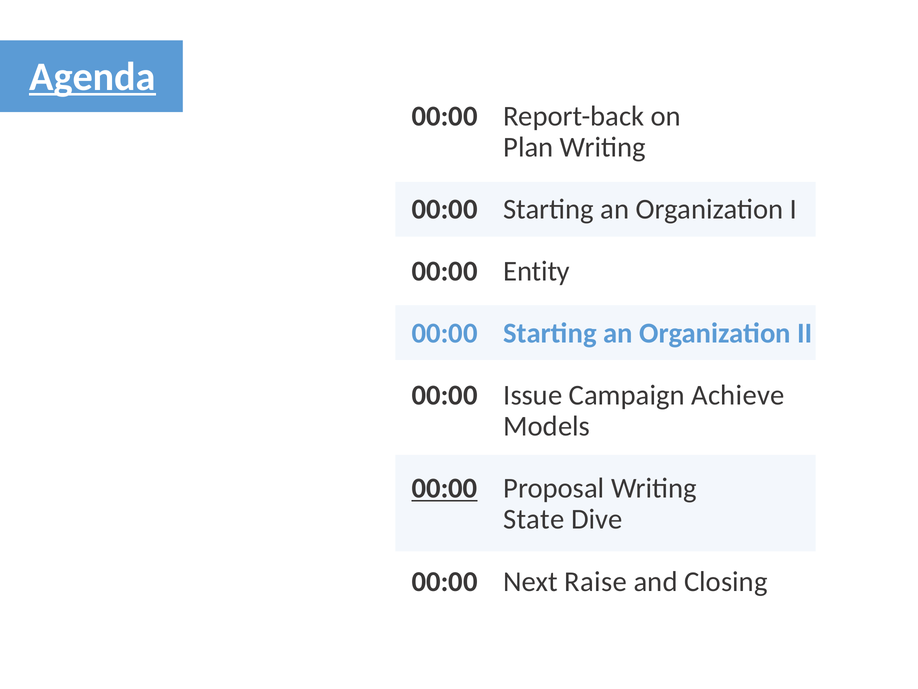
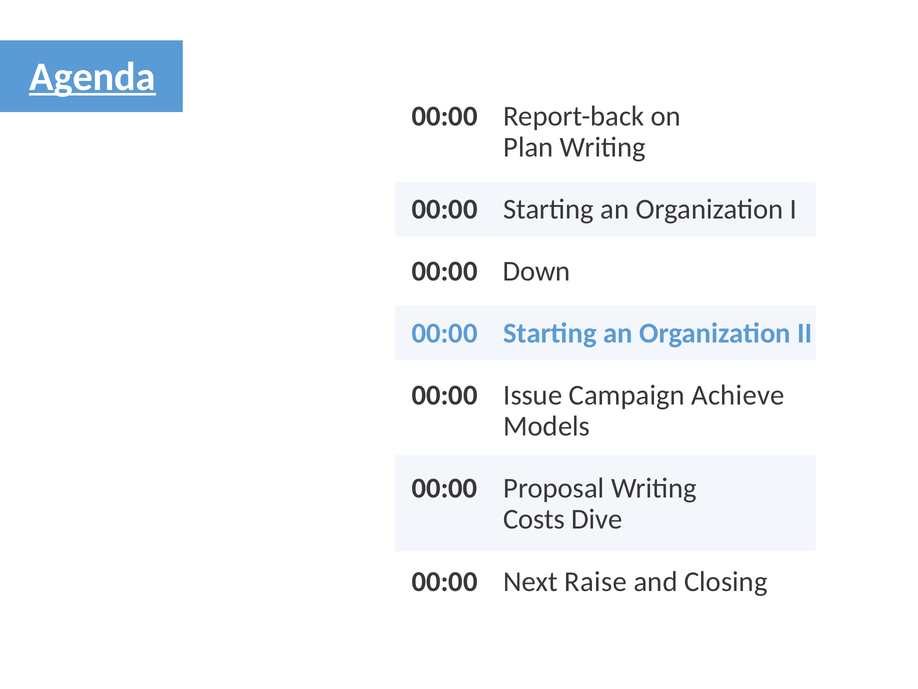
Entity: Entity -> Down (537, 271)
00:00 underline: present -> none (445, 488)
State: State -> Costs (534, 519)
